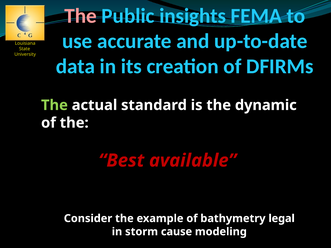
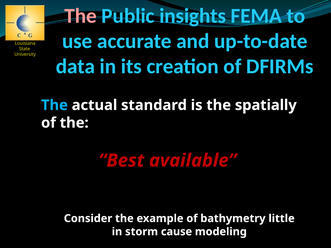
The colour: light green -> light blue (54, 105)
dynamic: dynamic -> spatially (266, 105)
legal: legal -> little (282, 219)
